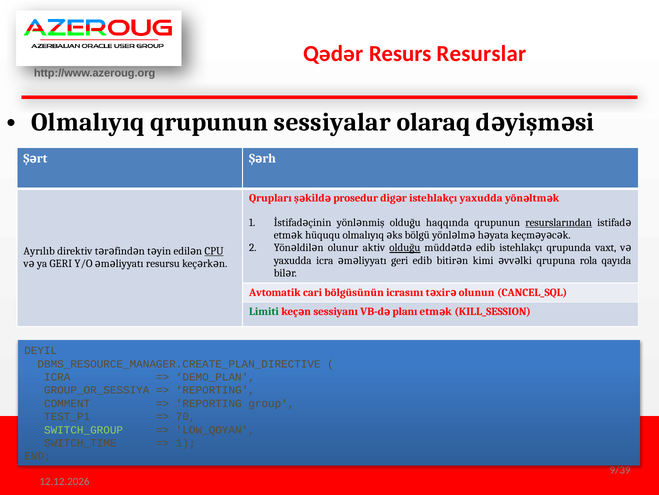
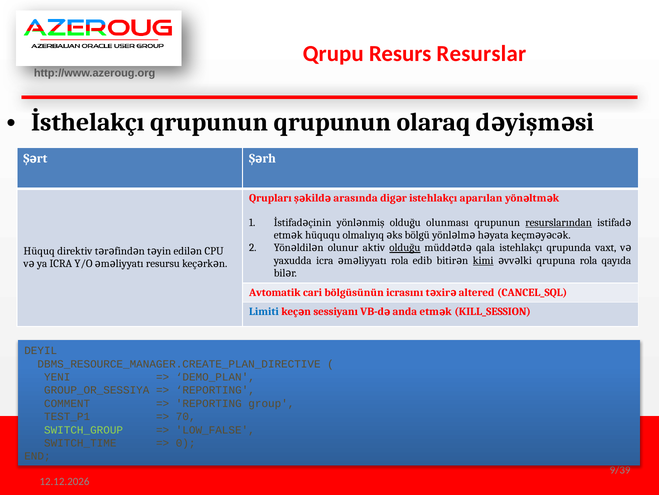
Qədər: Qədər -> Qrupu (333, 54)
Olmalıyıq: Olmalıyıq -> İsthelakçı (88, 122)
qrupunun sessiyalar: sessiyalar -> qrupunun (333, 122)
prosedur: prosedur -> arasında (356, 198)
istehlakçı yaxudda: yaxudda -> aparılan (481, 198)
haqqında: haqqında -> olunması (447, 222)
edib: edib -> qala (486, 247)
Ayrılıb: Ayrılıb -> Hüquq (39, 251)
CPU underline: present -> none (214, 251)
geri: geri -> rola (400, 260)
kimi underline: none -> present (483, 260)
ya GERI: GERI -> ICRA (61, 263)
olunun: olunun -> altered (477, 292)
Limiti colour: green -> blue (264, 311)
planı: planı -> anda (405, 311)
ICRA: ICRA -> YENI (57, 377)
LOW_QOYAN: LOW_QOYAN -> LOW_FALSE (215, 429)
1: 1 -> 0 (186, 442)
